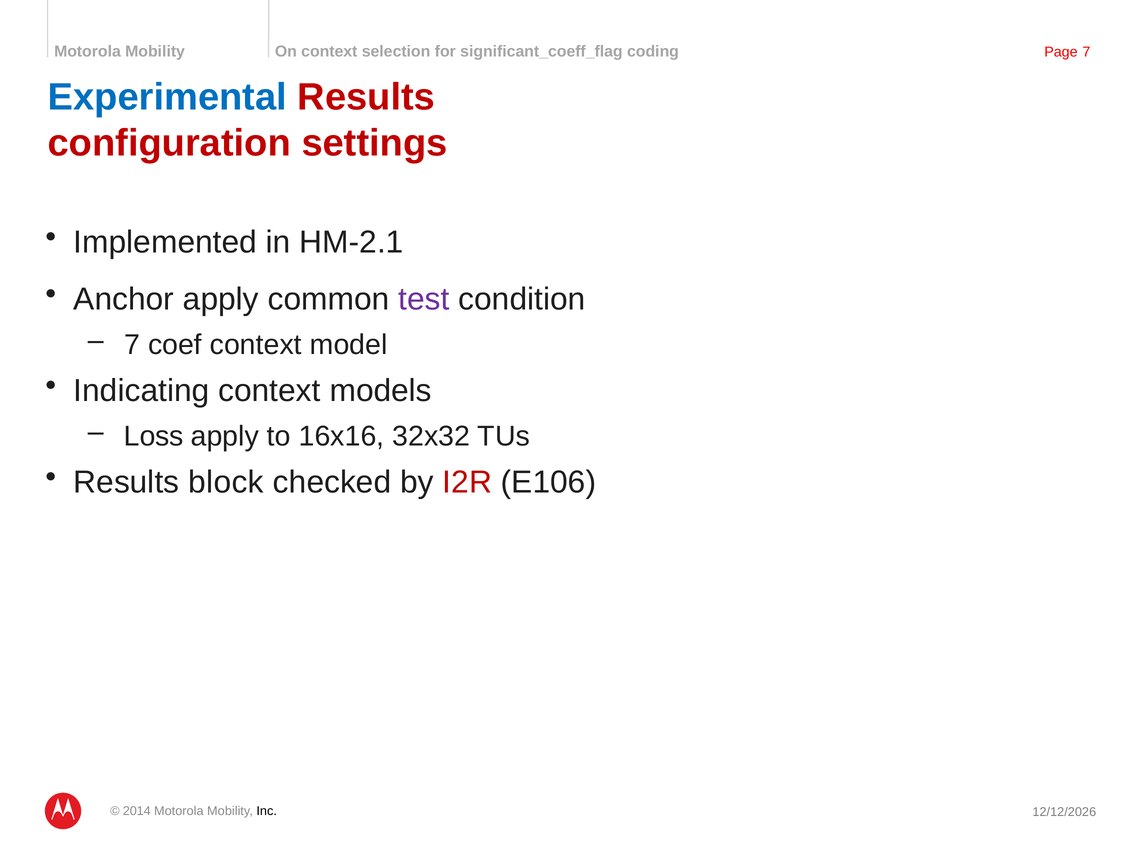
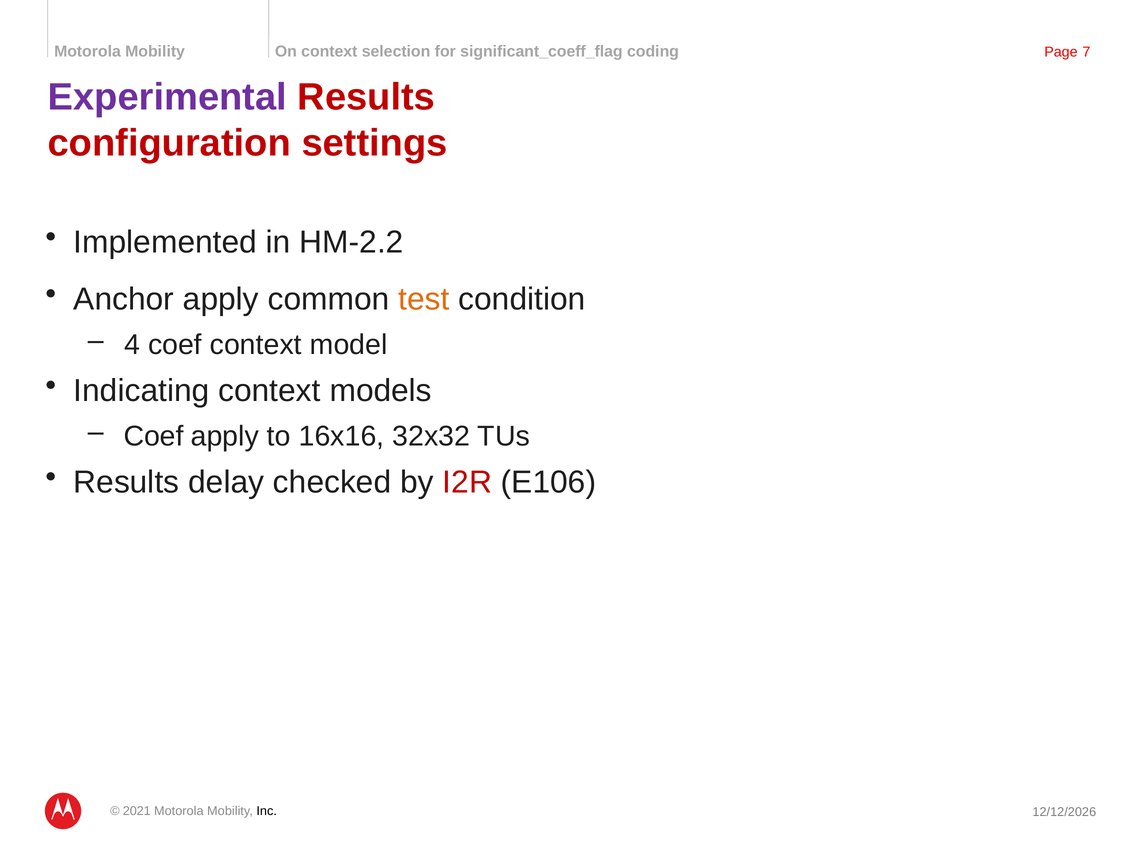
Experimental colour: blue -> purple (167, 97)
HM-2.1: HM-2.1 -> HM-2.2 (352, 242)
test colour: purple -> orange (424, 300)
7: 7 -> 4 (132, 345)
Loss: Loss -> Coef (154, 437)
block: block -> delay (226, 482)
2014: 2014 -> 2021 (137, 811)
